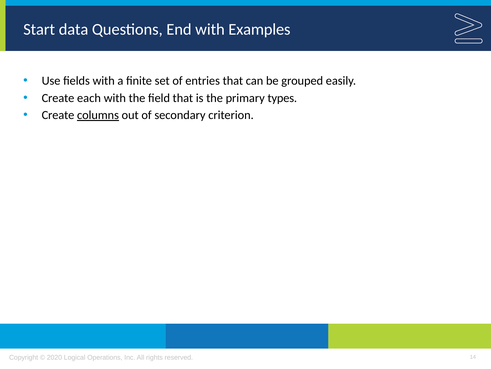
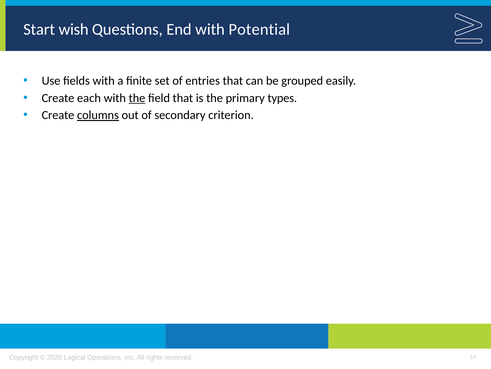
data: data -> wish (74, 29)
Examples: Examples -> Potential (259, 29)
the underline: none -> present (137, 98)
